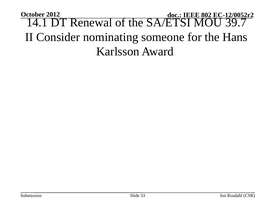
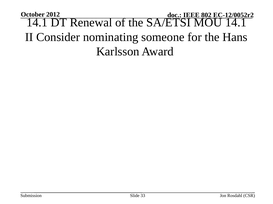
MOU 39.7: 39.7 -> 14.1 (236, 23)
